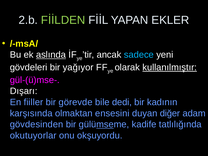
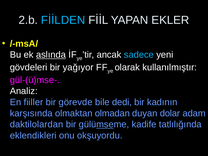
FİİLDEN colour: light green -> light blue (63, 20)
kullanılmıştır underline: present -> none (170, 67)
Dışarı: Dışarı -> Analiz (24, 91)
ensesini: ensesini -> olmadan (112, 113)
diğer: diğer -> dolar (170, 113)
gövdesinden: gövdesinden -> daktilolardan (37, 124)
okutuyorlar: okutuyorlar -> eklendikleri (33, 136)
